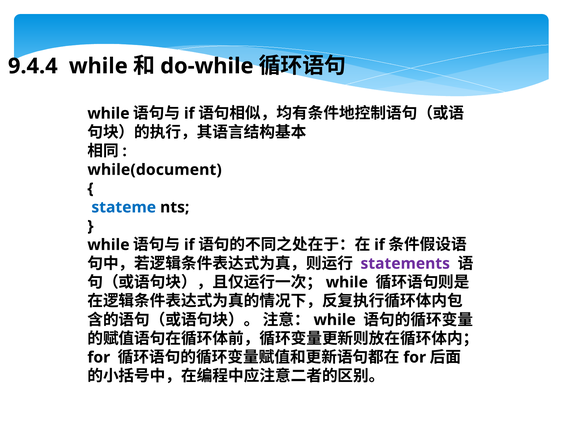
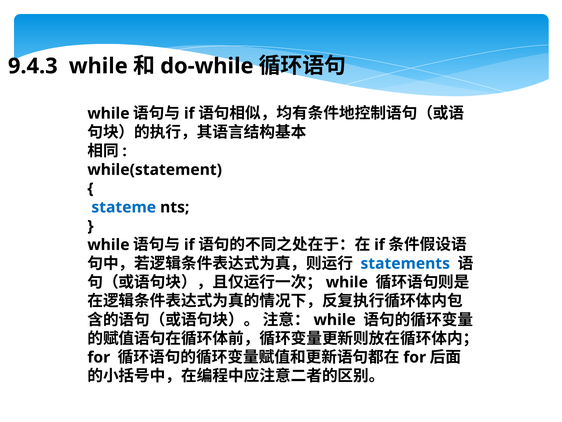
9.4.4: 9.4.4 -> 9.4.3 (33, 66)
while(document: while(document -> while(statement (155, 170)
statements colour: purple -> blue (405, 263)
